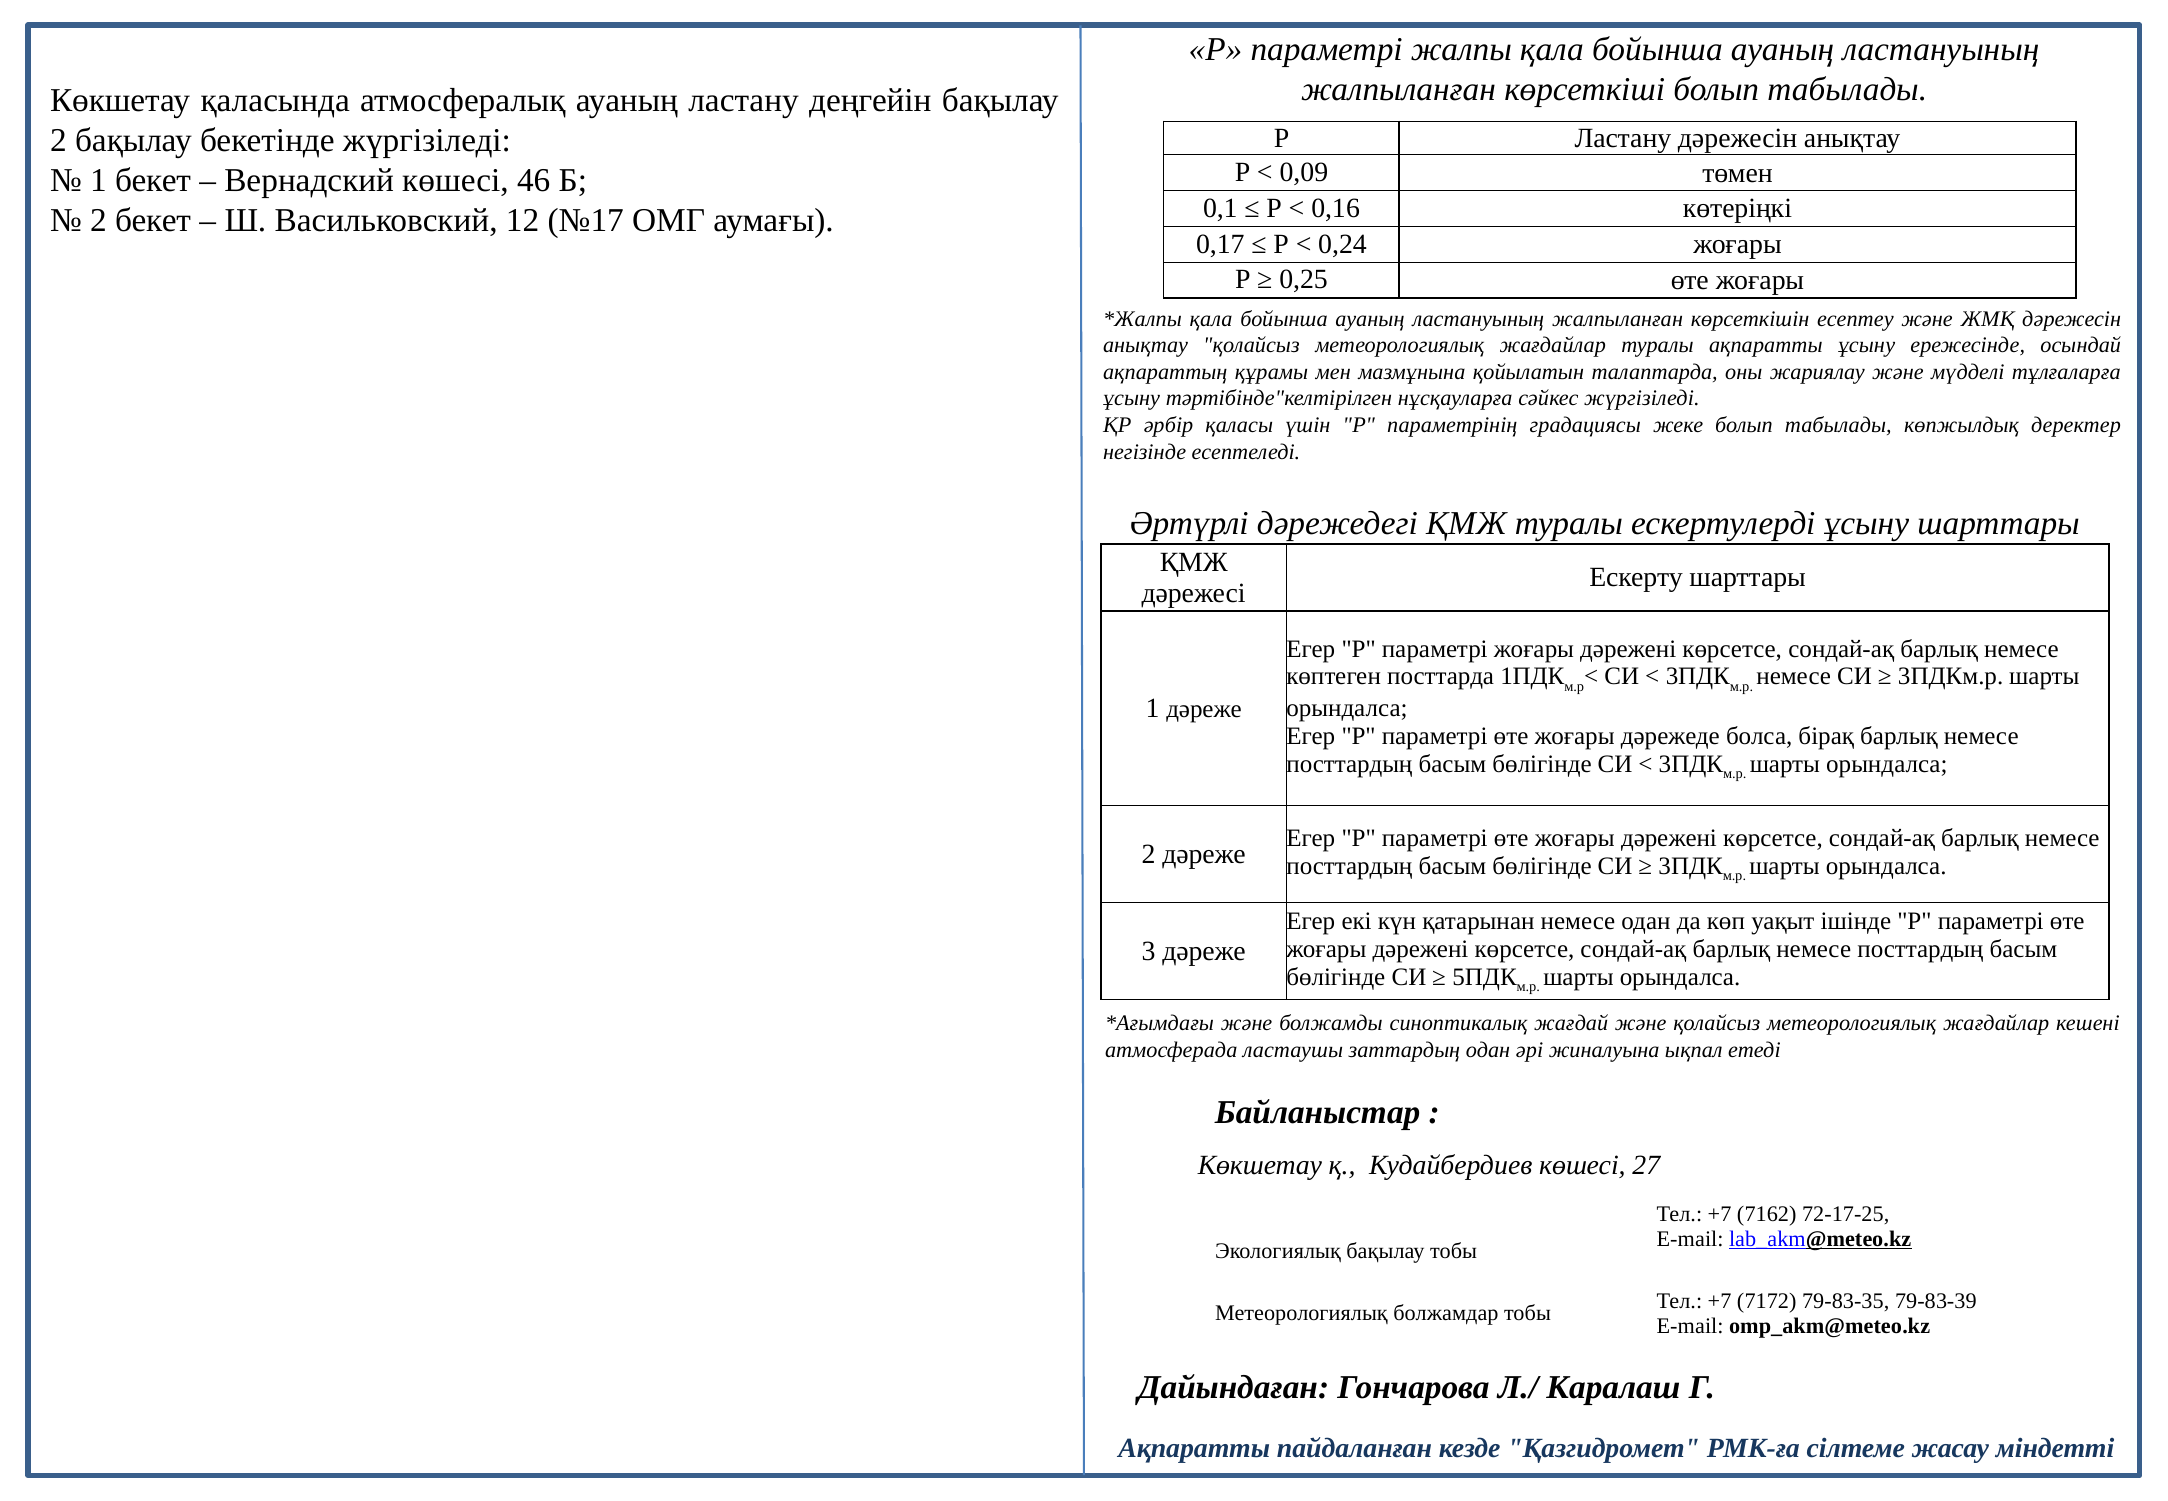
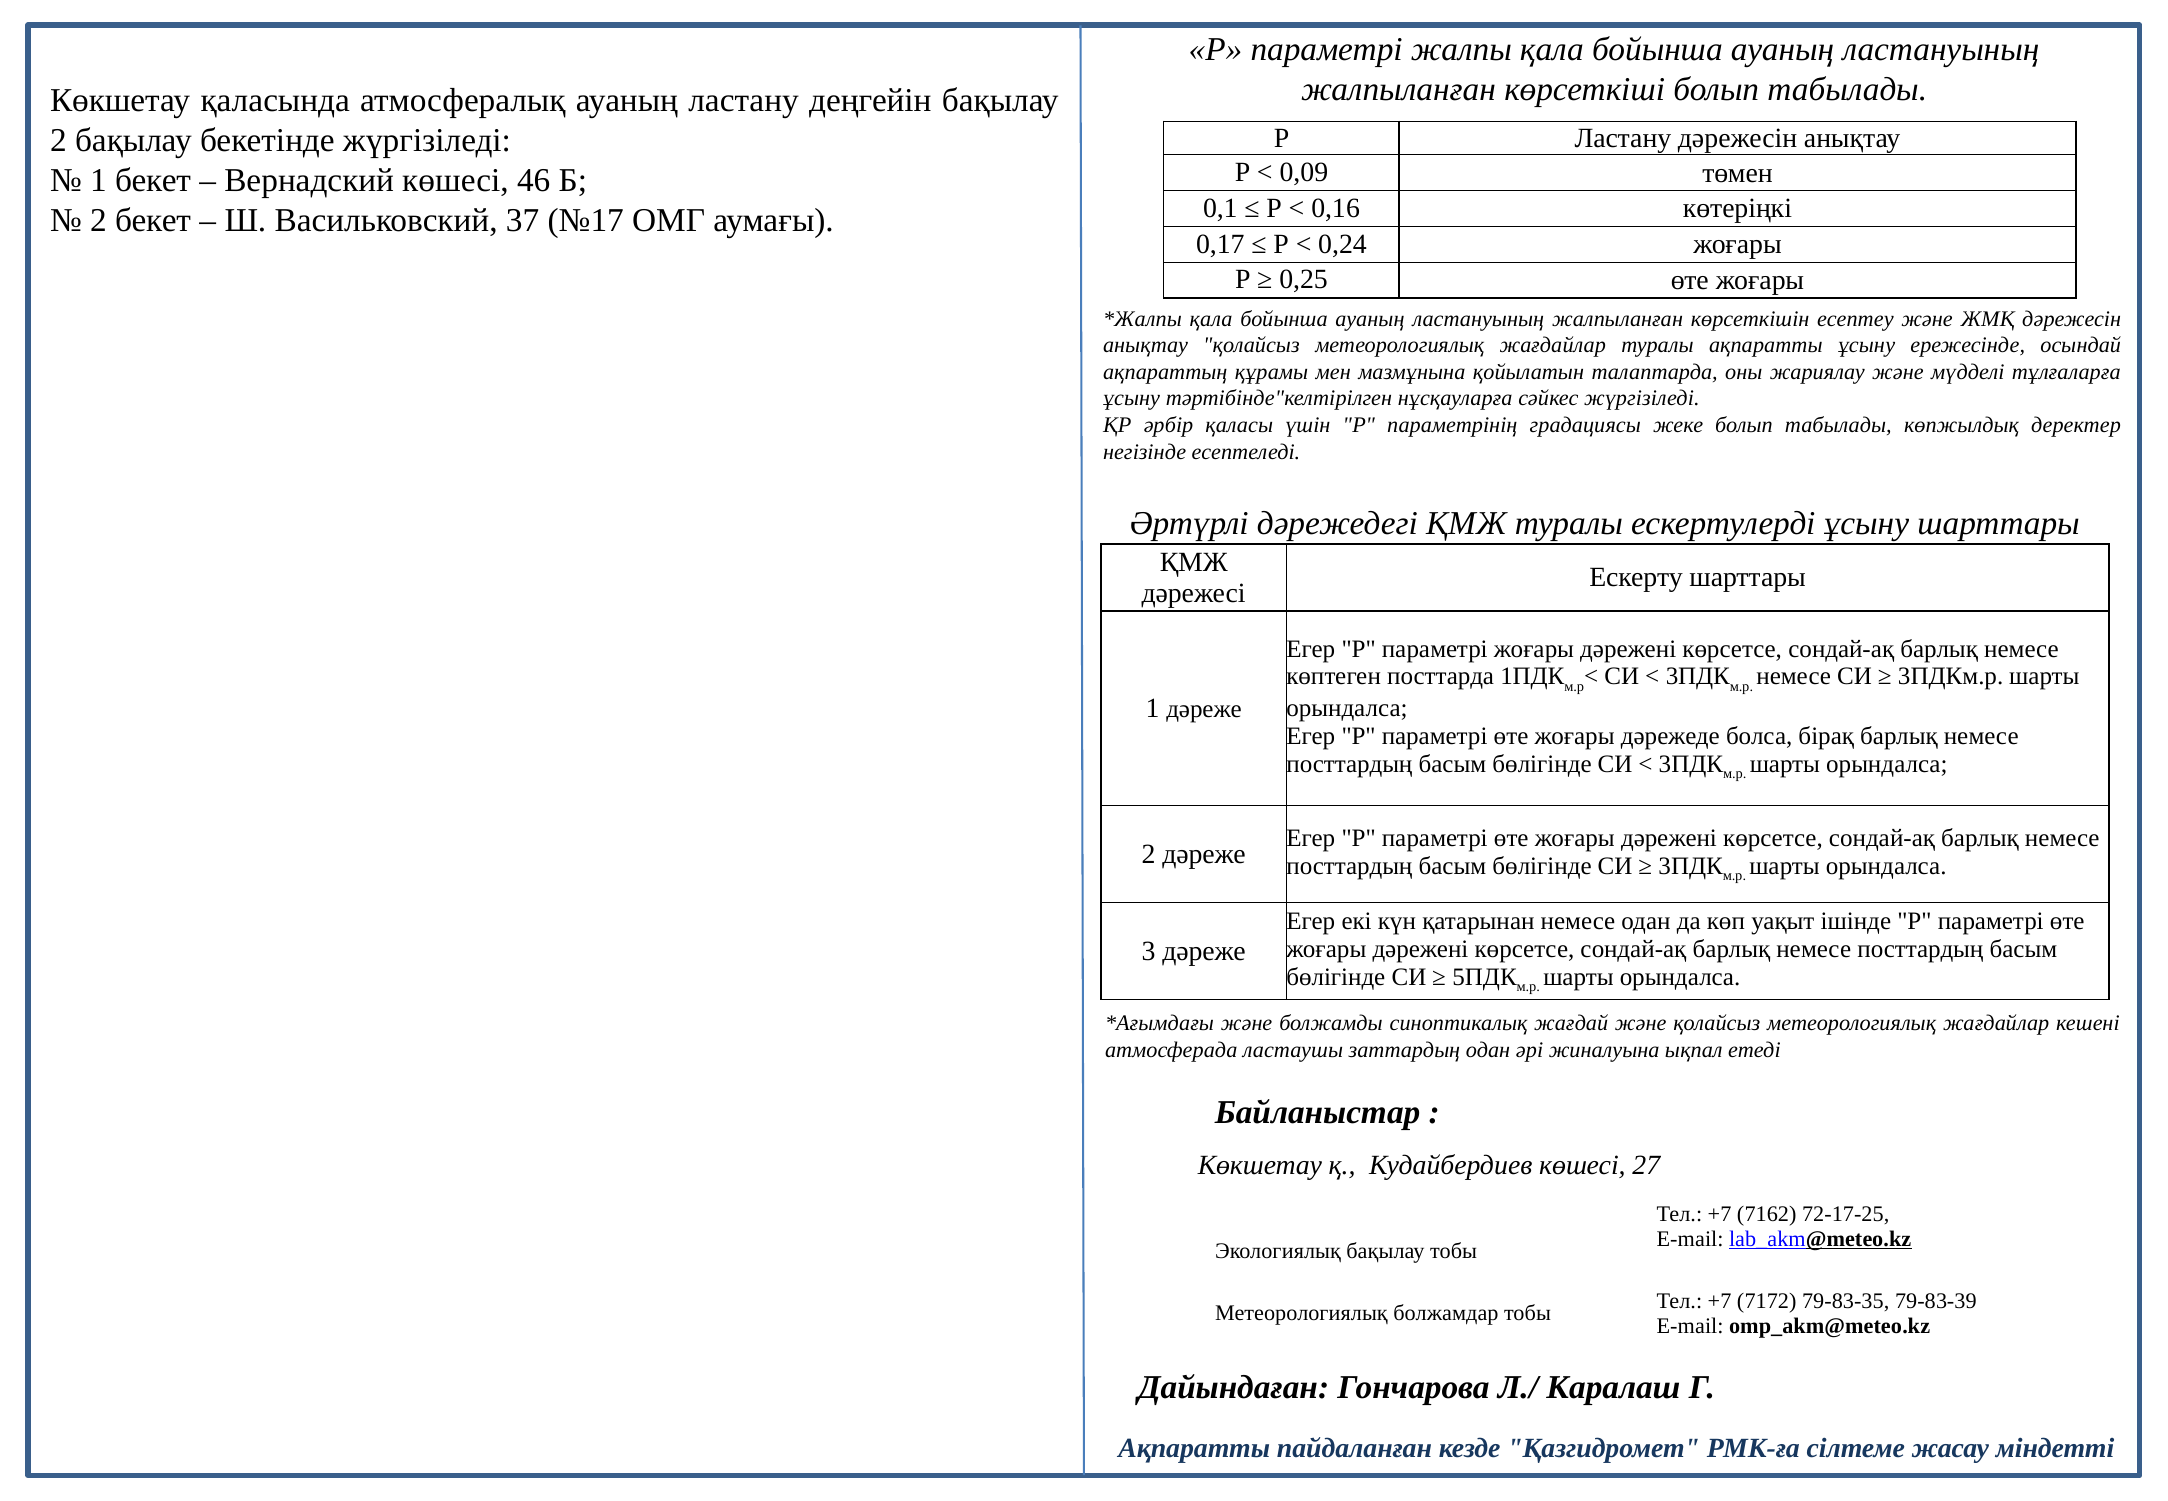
12: 12 -> 37 (523, 220)
